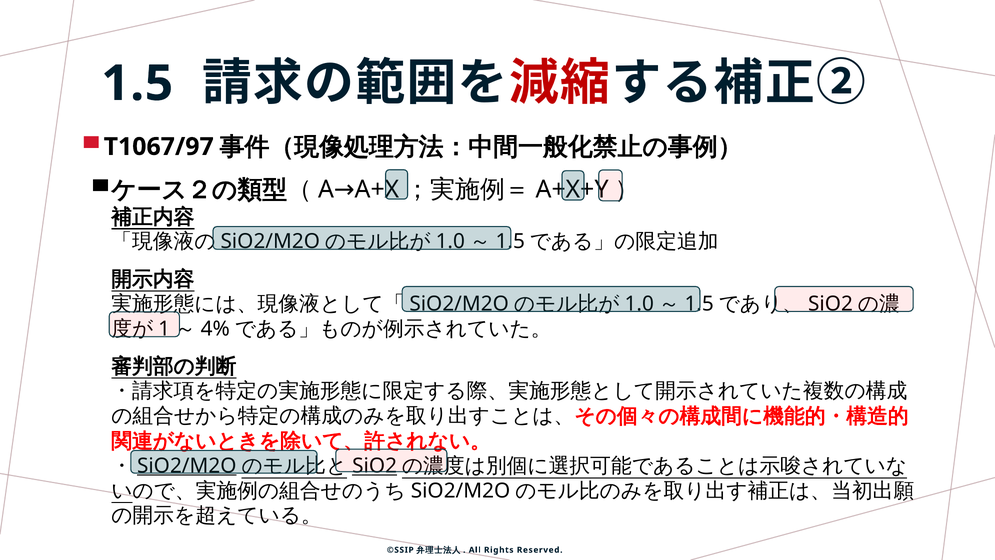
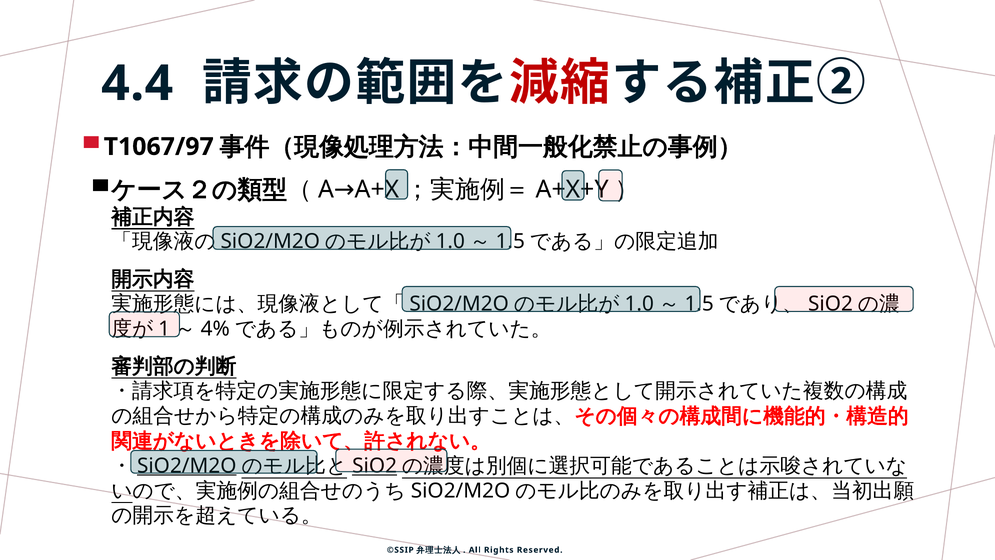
1.5: 1.5 -> 4.4 (137, 84)
